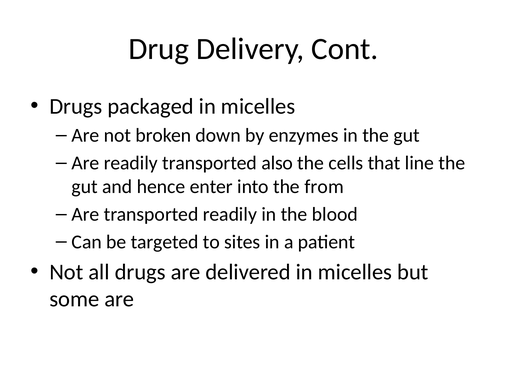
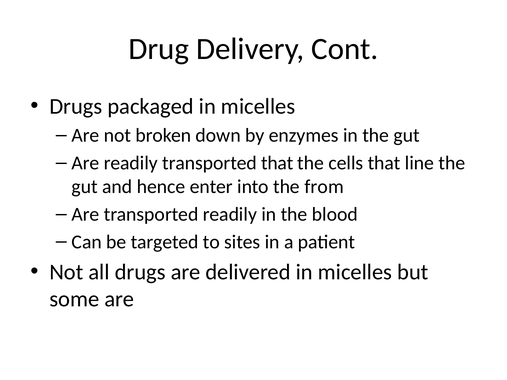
transported also: also -> that (277, 163)
